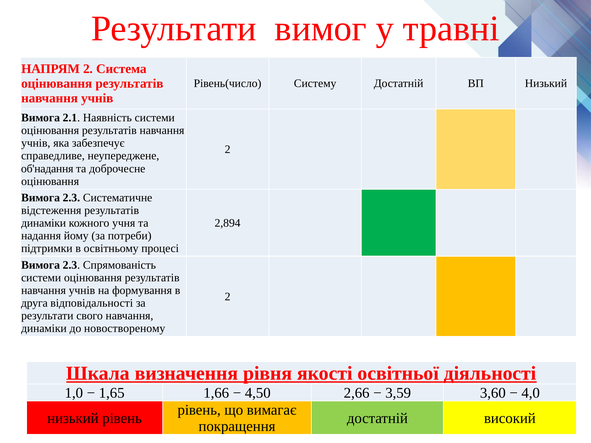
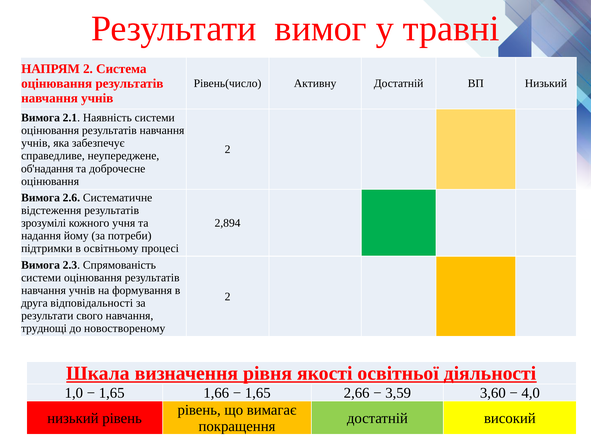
Систему: Систему -> Активну (315, 84)
2.3: 2.3 -> 2.6 (71, 198)
динаміки: динаміки -> зрозумілі (44, 223)
динаміки: динаміки -> труднощі (44, 329)
4,50: 4,50 -> 1,65 (258, 393)
